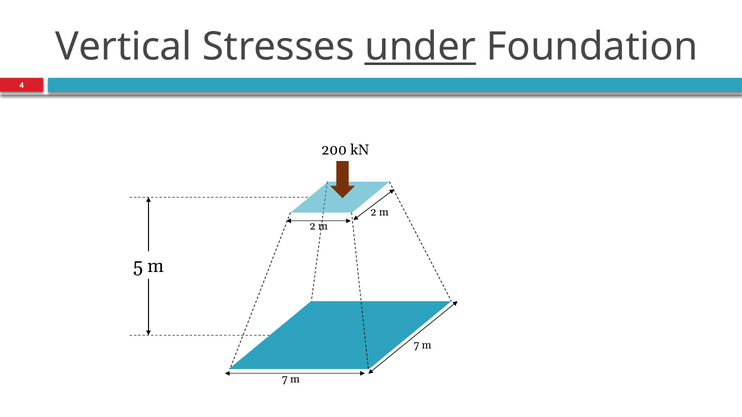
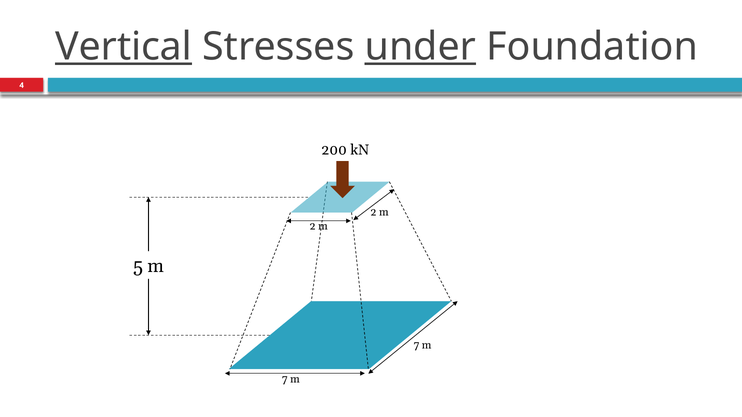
Vertical underline: none -> present (124, 47)
